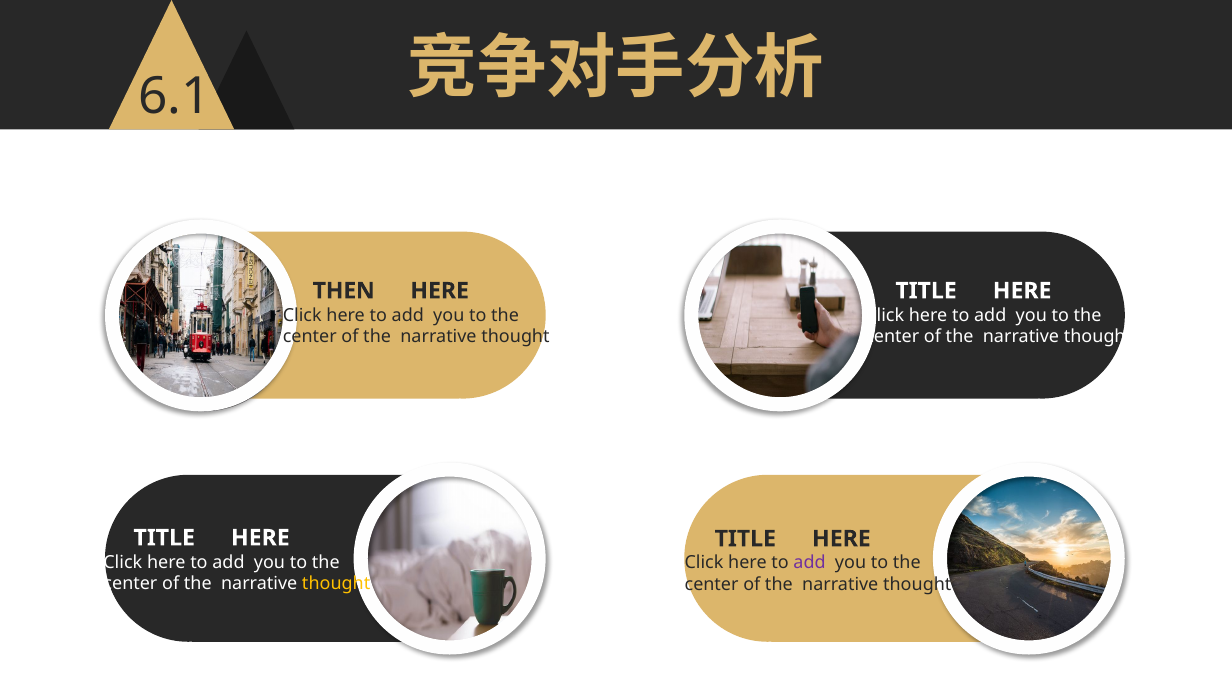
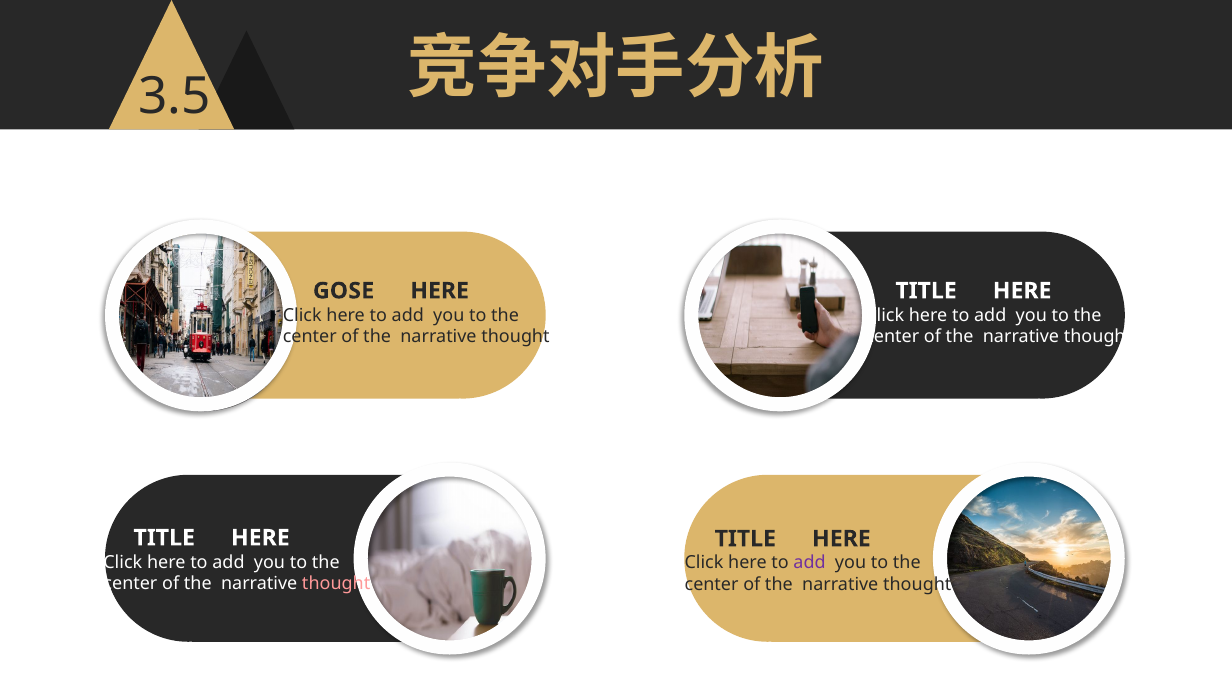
6.1: 6.1 -> 3.5 (175, 97)
THEN: THEN -> GOSE (343, 291)
thought colour: yellow -> pink (336, 584)
